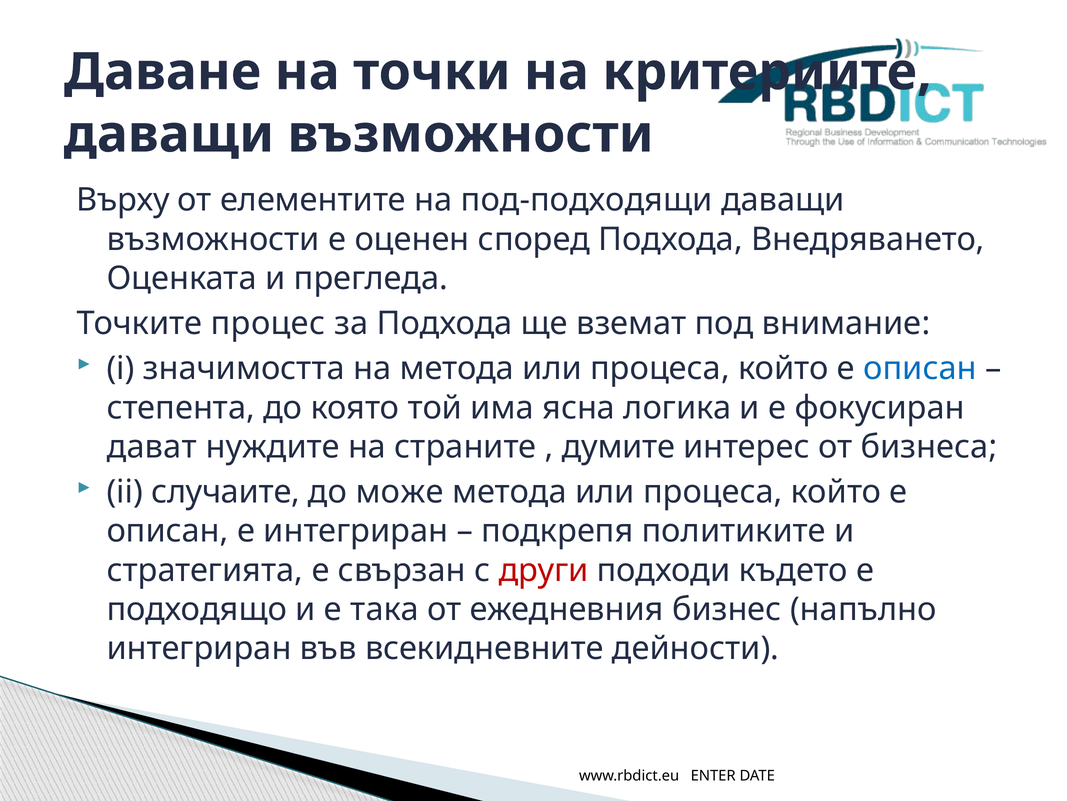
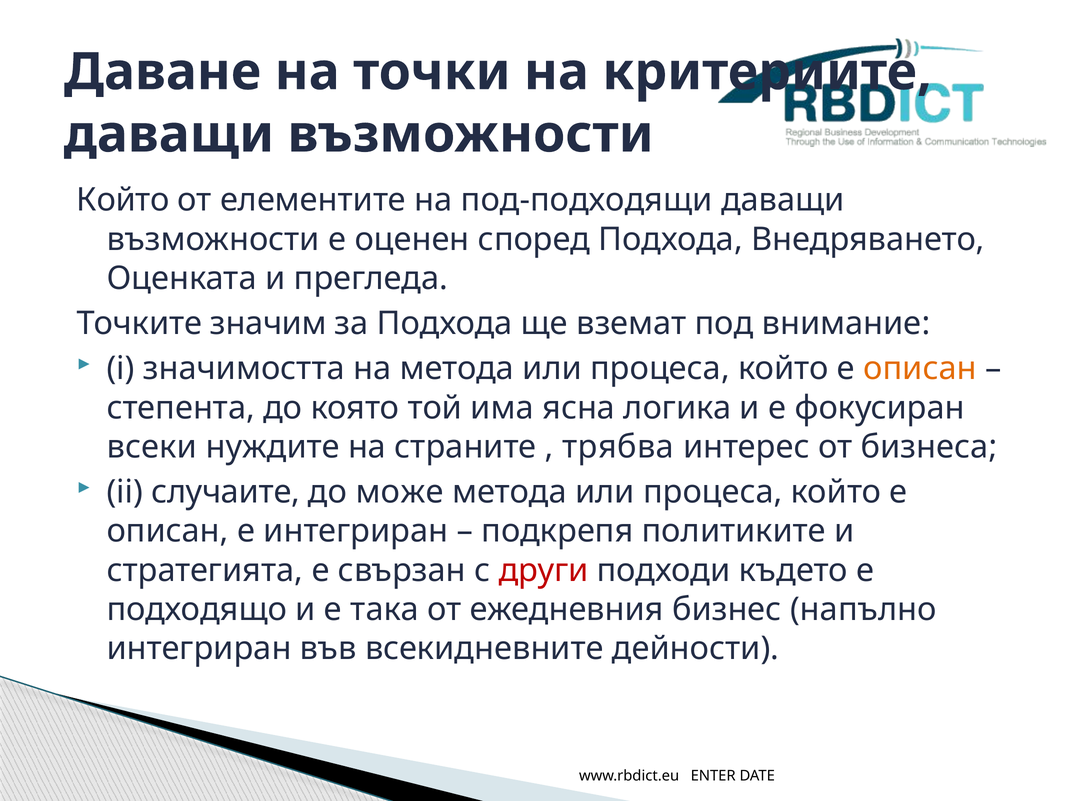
Върху: Върху -> Който (123, 200)
процес: процес -> значим (268, 323)
описан colour: blue -> orange (920, 368)
дават: дават -> всеки (152, 446)
думите: думите -> трябва (618, 446)
